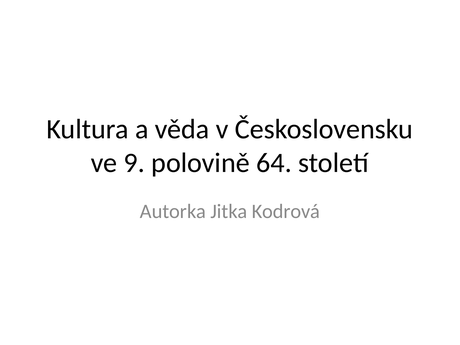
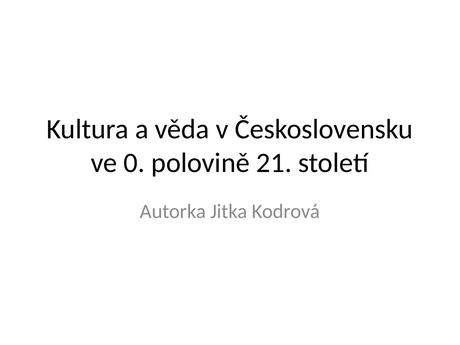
9: 9 -> 0 (134, 163)
64: 64 -> 21 (274, 163)
